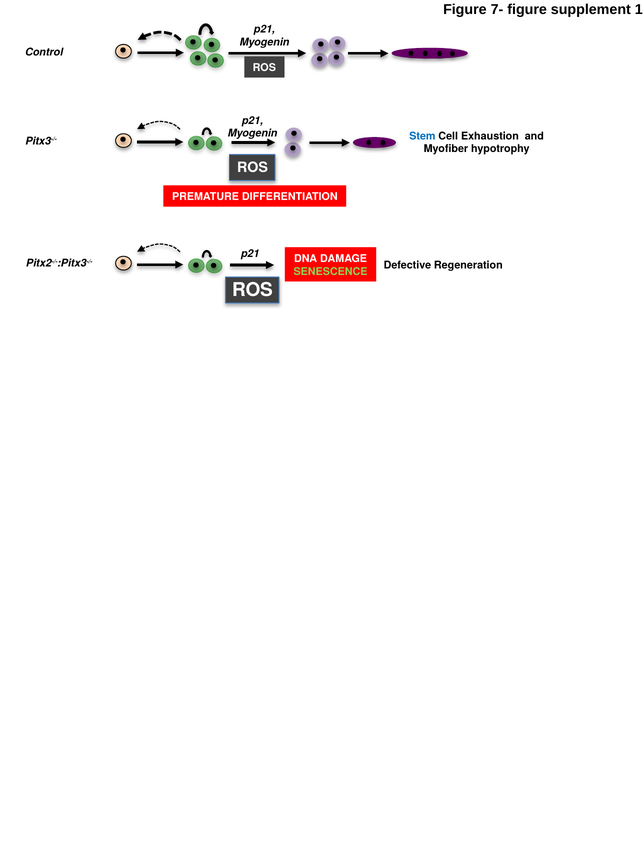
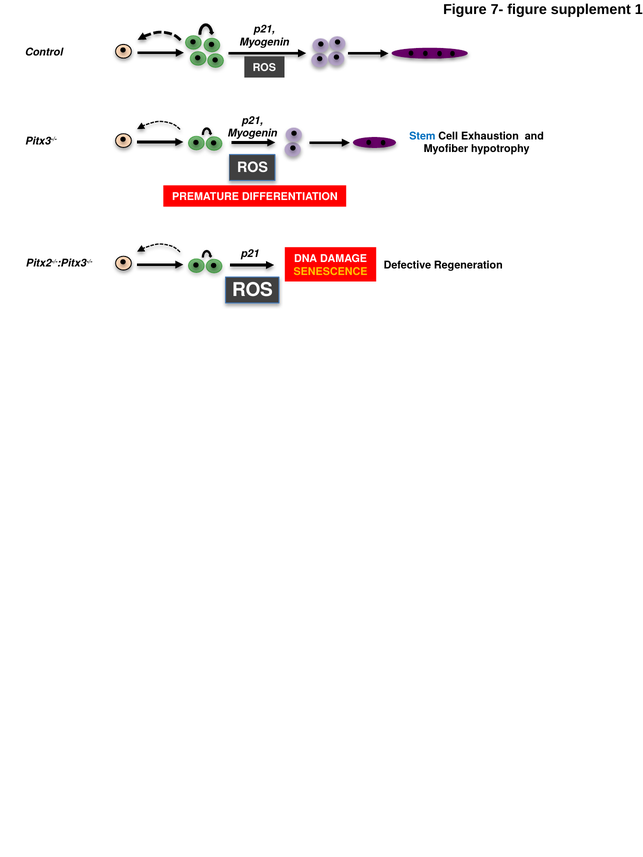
SENESCENCE colour: light green -> yellow (331, 272)
